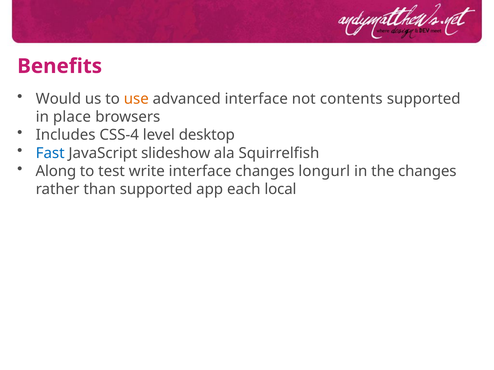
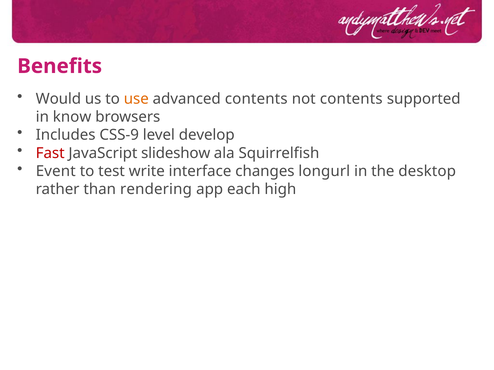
advanced interface: interface -> contents (256, 99)
place: place -> know (72, 117)
CSS-4: CSS-4 -> CSS-9 (119, 135)
desktop: desktop -> develop (207, 135)
Fast colour: blue -> red (50, 153)
Along: Along -> Event (56, 171)
the changes: changes -> desktop (427, 171)
than supported: supported -> rendering (156, 190)
local: local -> high (280, 190)
